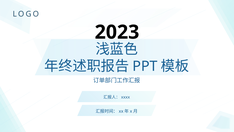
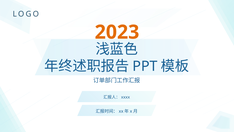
2023 colour: black -> orange (117, 32)
